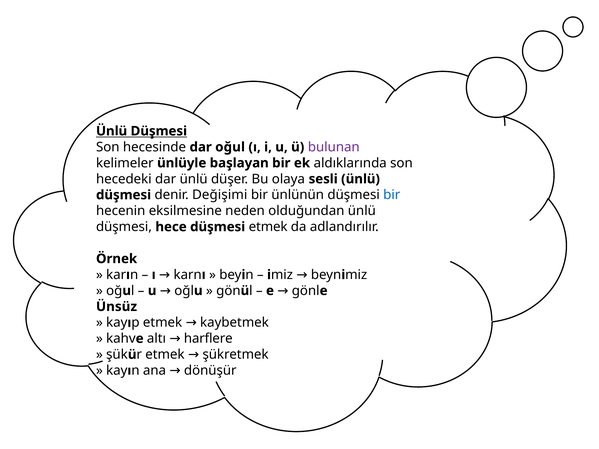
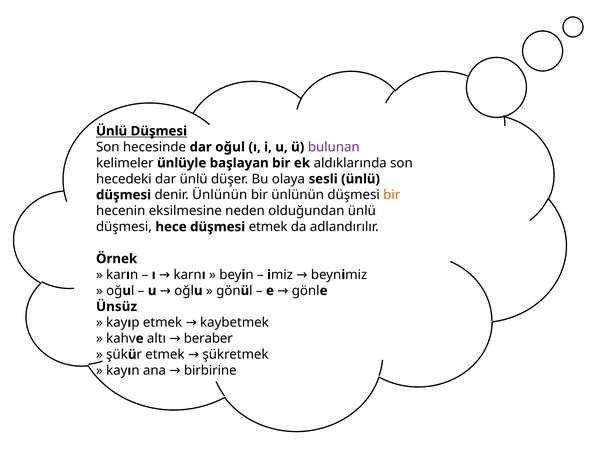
denir Değişimi: Değişimi -> Ünlünün (220, 195)
bir colour: blue -> orange (392, 195)
harflere: harflere -> beraber (208, 339)
dönüşür: dönüşür -> birbirine (210, 371)
